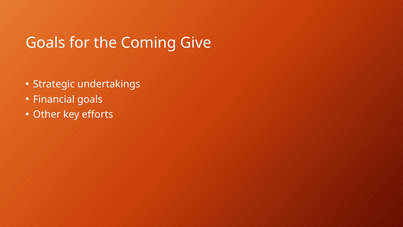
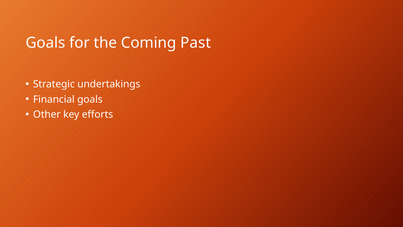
Give: Give -> Past (196, 43)
